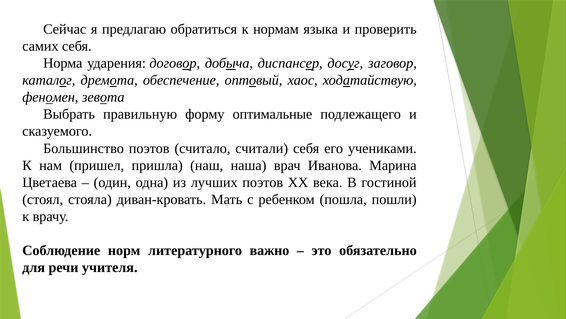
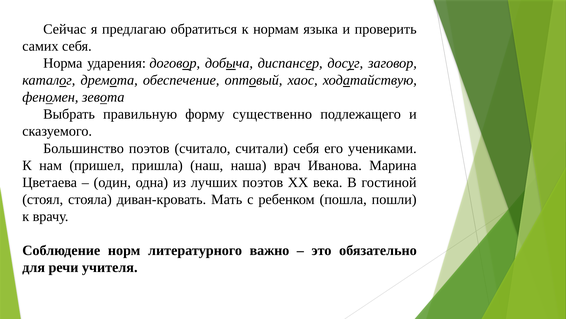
оптимальные: оптимальные -> существенно (272, 114)
